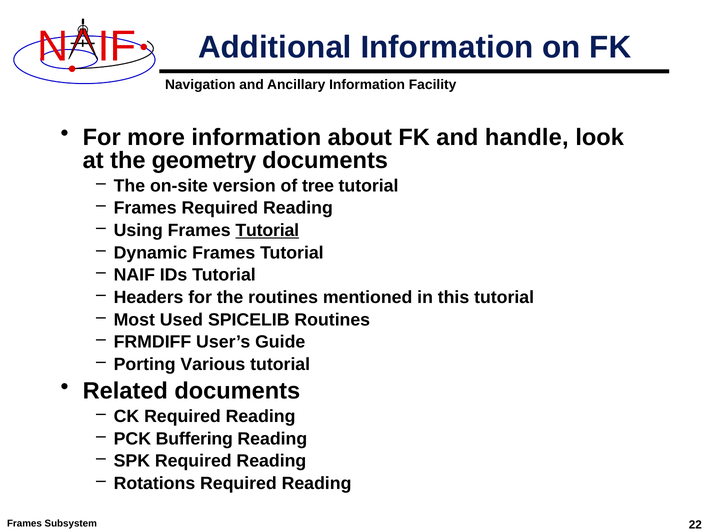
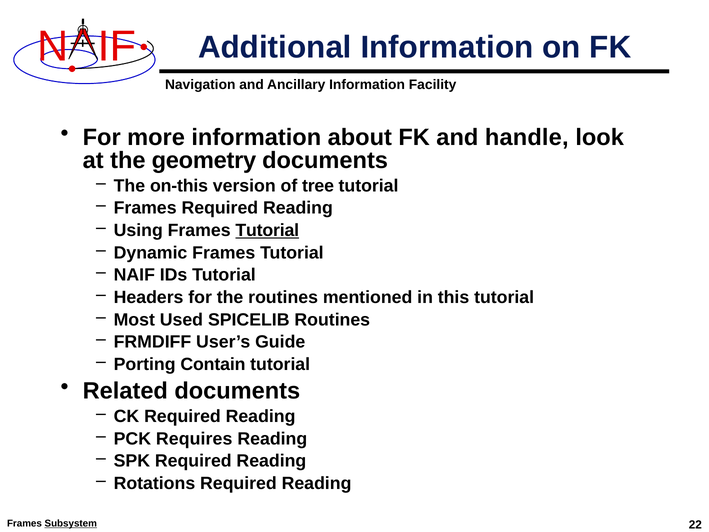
on-site: on-site -> on-this (179, 186)
Various: Various -> Contain (213, 364)
Buffering: Buffering -> Requires (194, 439)
Subsystem underline: none -> present (71, 523)
